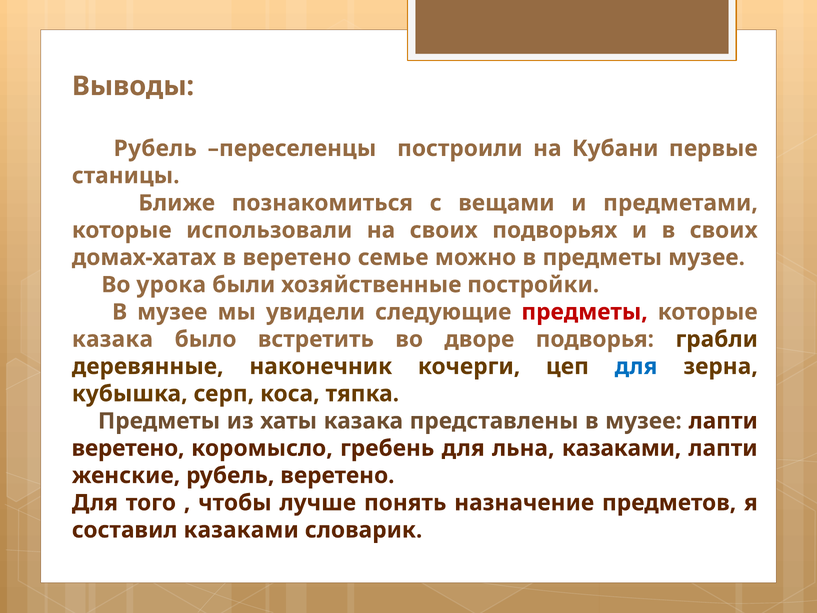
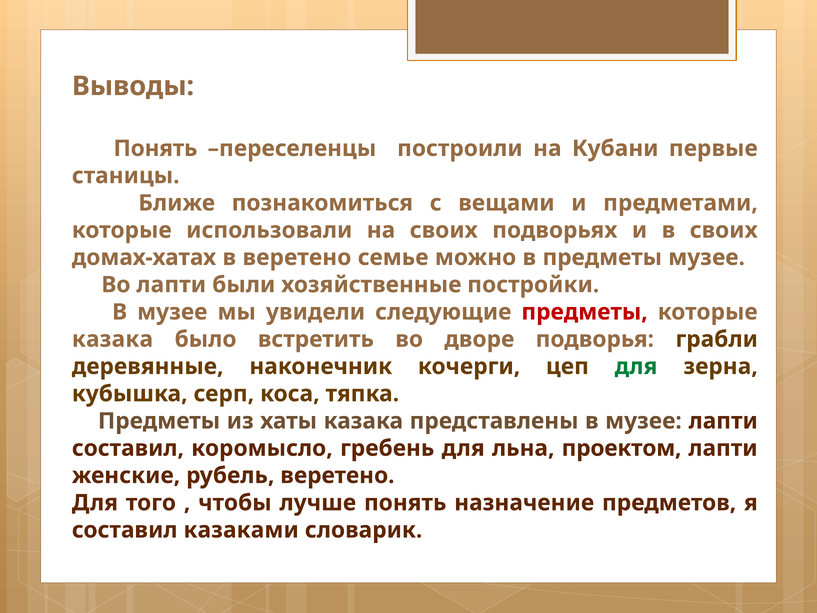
Рубель: Рубель -> Понять (156, 148)
Во урока: урока -> лапти (171, 285)
для colour: blue -> green (636, 366)
веретено: веретено -> составил (128, 448)
льна казаками: казаками -> проектом (622, 448)
